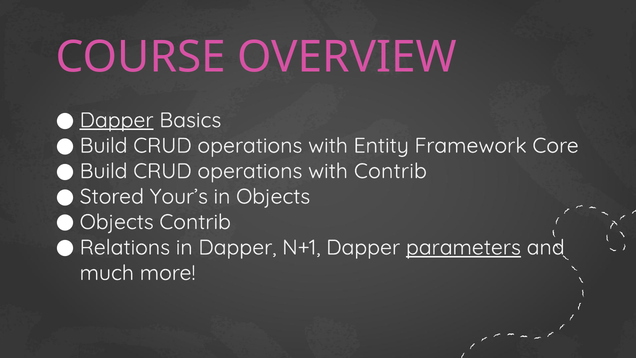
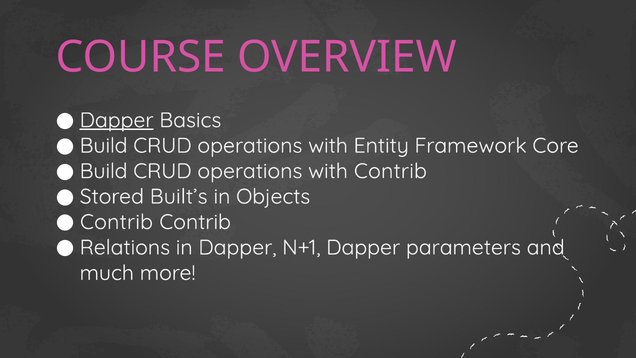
Your’s: Your’s -> Built’s (179, 196)
Objects: Objects -> Contrib (116, 222)
parameters underline: present -> none (463, 247)
